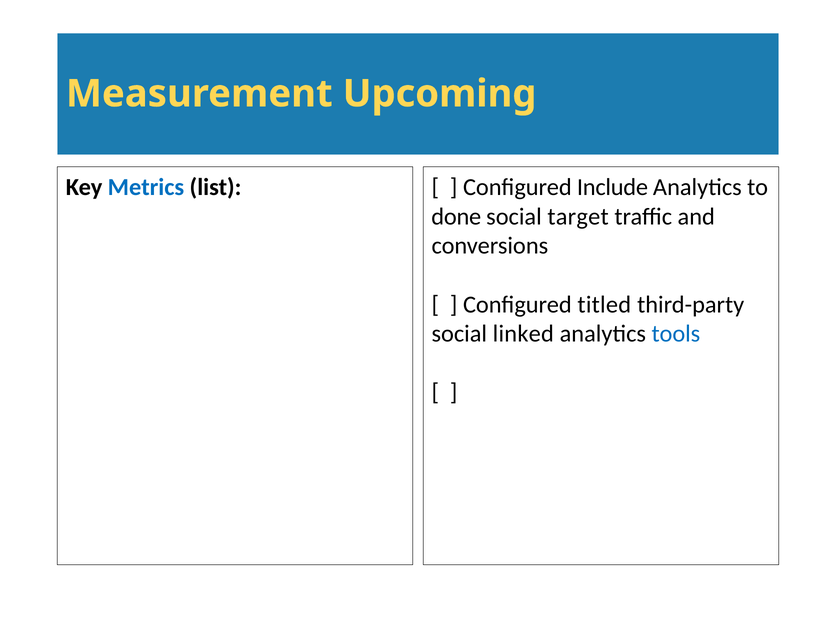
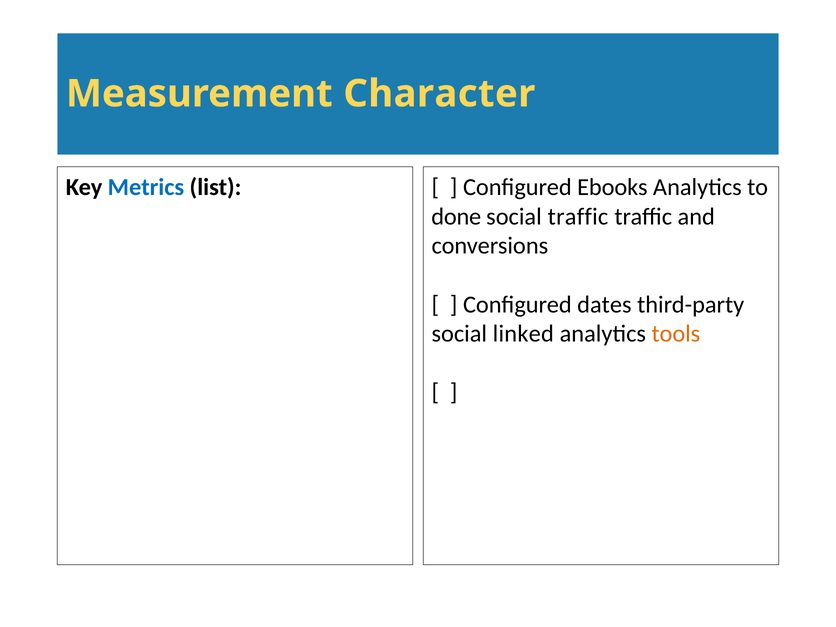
Upcoming: Upcoming -> Character (439, 94)
Include: Include -> Ebooks (612, 187)
social target: target -> traffic (578, 217)
titled: titled -> dates (604, 304)
tools colour: blue -> orange (676, 334)
